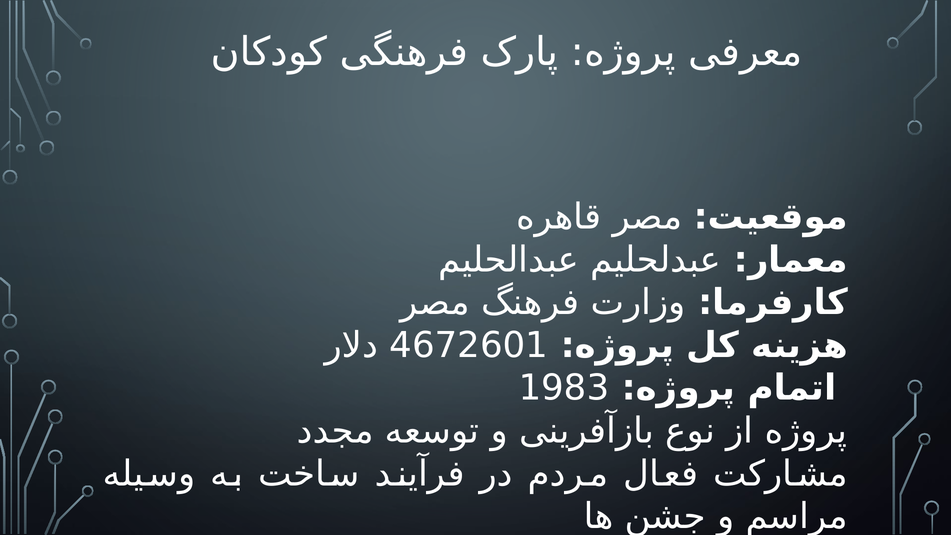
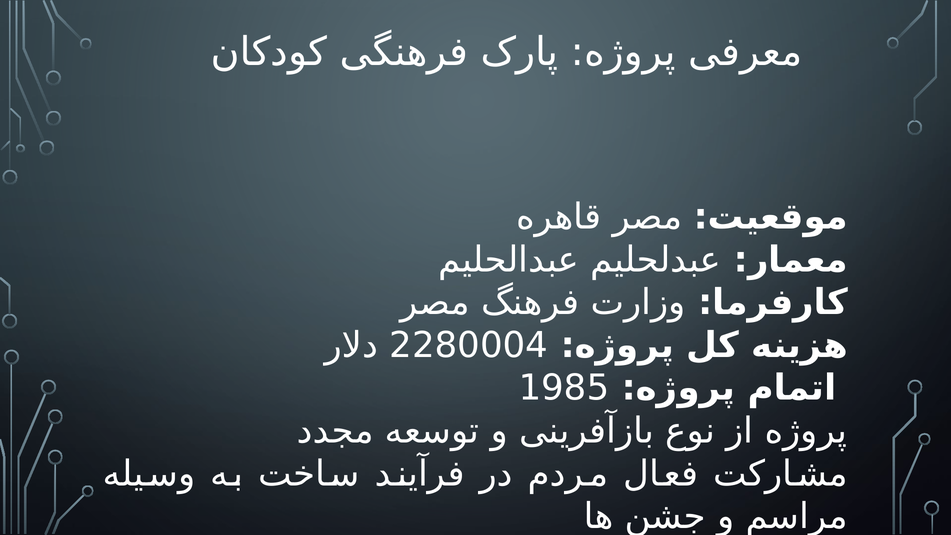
4672601: 4672601 -> 2280004 (469, 345)
1983: 1983 -> 1985 (564, 388)
